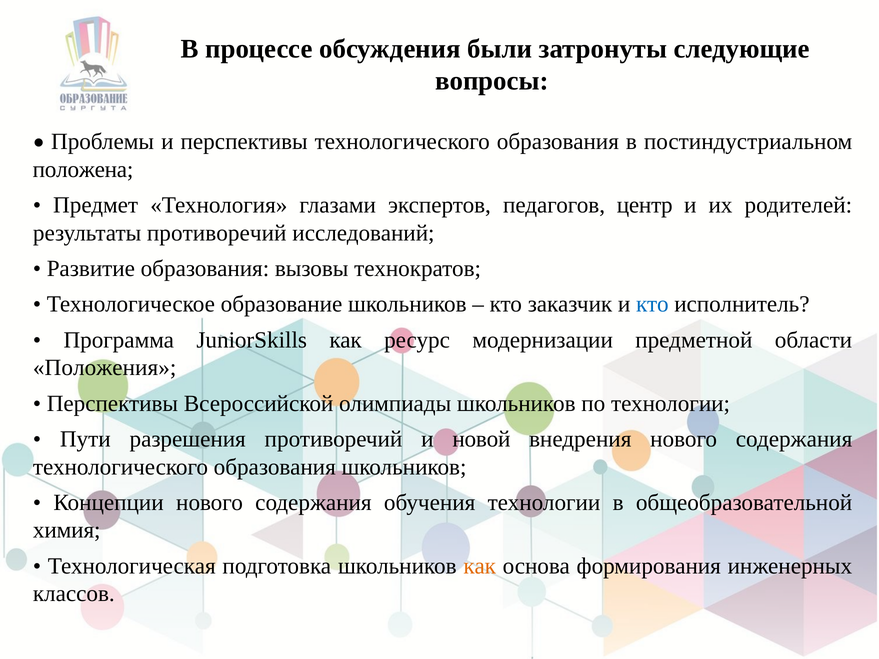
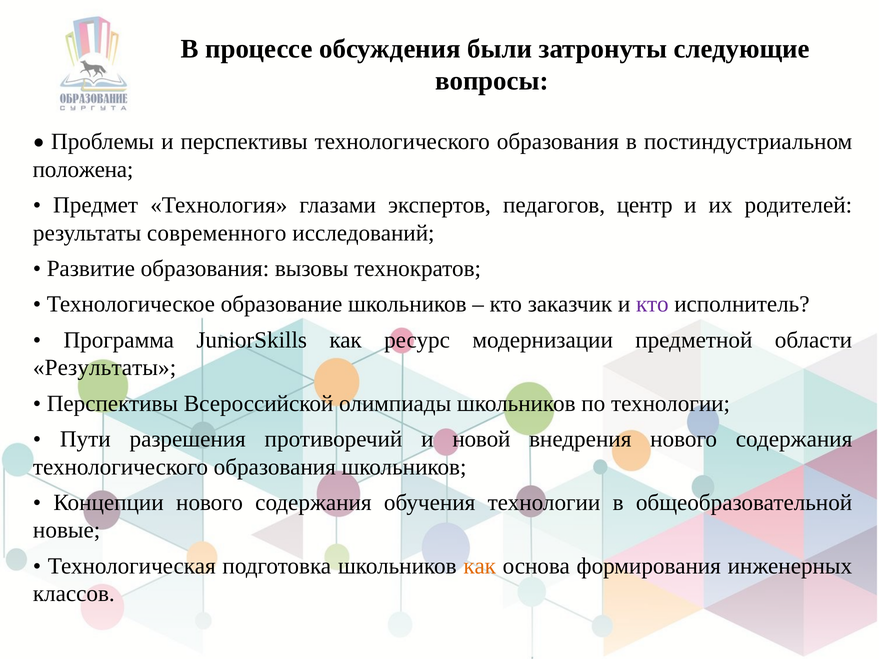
результаты противоречий: противоречий -> современного (217, 233)
кто colour: blue -> purple (652, 304)
Положения: Положения -> Результаты (105, 368)
химия: химия -> новые (67, 531)
